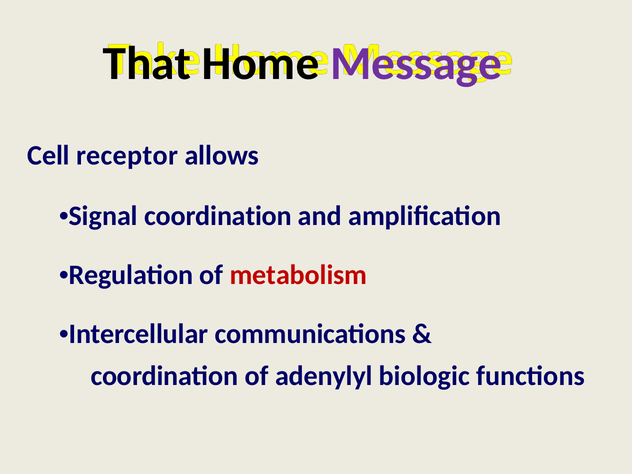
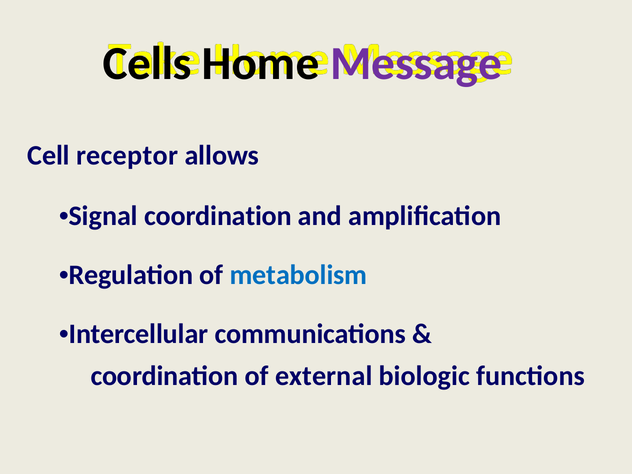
That: That -> Cells (147, 64)
metabolism colour: red -> blue (298, 275)
adenylyl: adenylyl -> external (324, 376)
